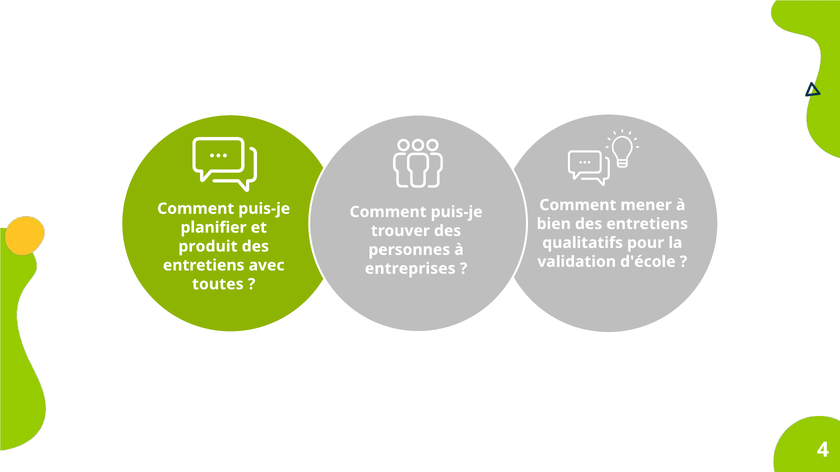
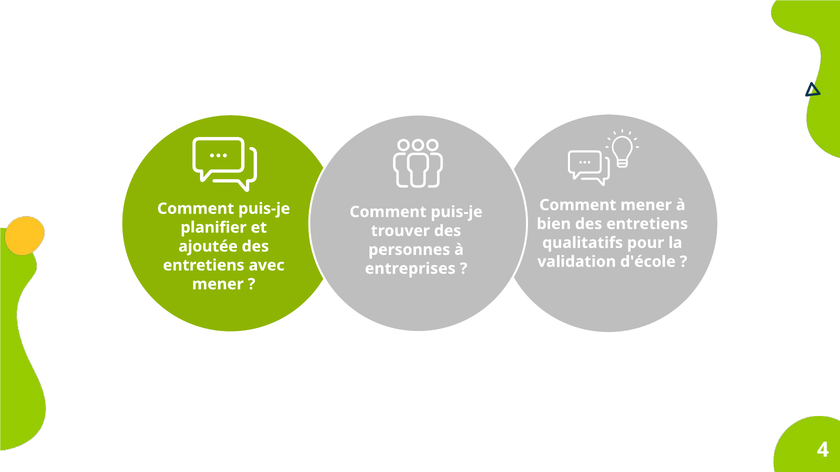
produit: produit -> ajoutée (208, 247)
toutes: toutes -> mener (218, 284)
